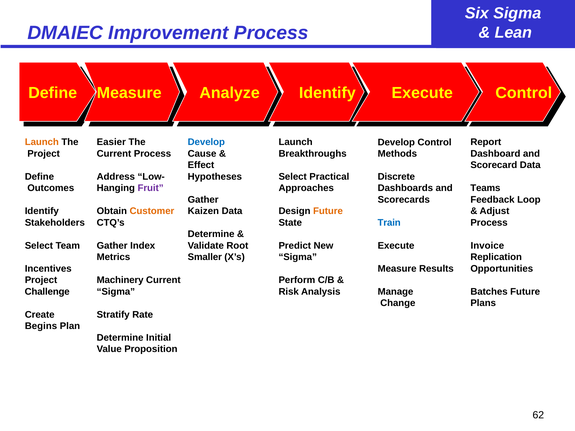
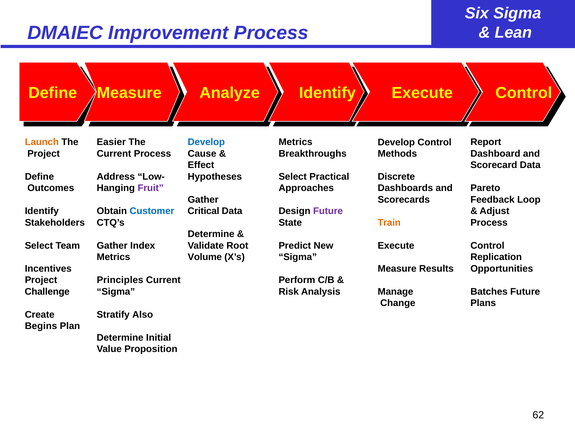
Launch: Launch -> Metrics (296, 142)
Teams: Teams -> Pareto (485, 188)
Customer colour: orange -> blue (152, 211)
Kaizen: Kaizen -> Critical (203, 211)
Future colour: orange -> purple (328, 211)
Train colour: blue -> orange (389, 223)
Invoice: Invoice -> Control (487, 246)
Smaller: Smaller -> Volume (205, 257)
Machinery: Machinery -> Principles (120, 280)
Rate: Rate -> Also (143, 315)
